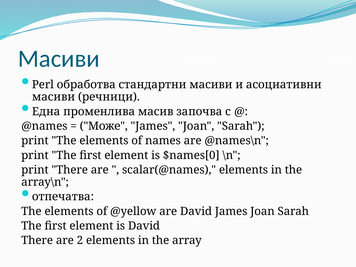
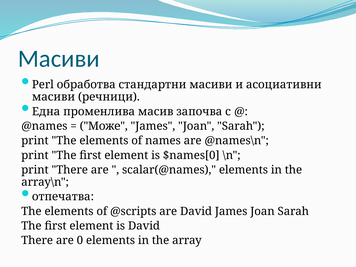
@yellow: @yellow -> @scripts (133, 211)
2: 2 -> 0 (80, 240)
